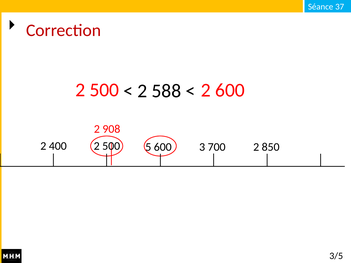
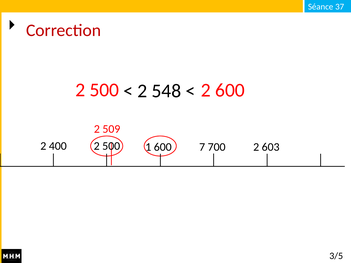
588: 588 -> 548 (166, 91)
908: 908 -> 509 (111, 129)
5: 5 -> 1 (148, 147)
3: 3 -> 7 (202, 147)
850: 850 -> 603 (271, 147)
